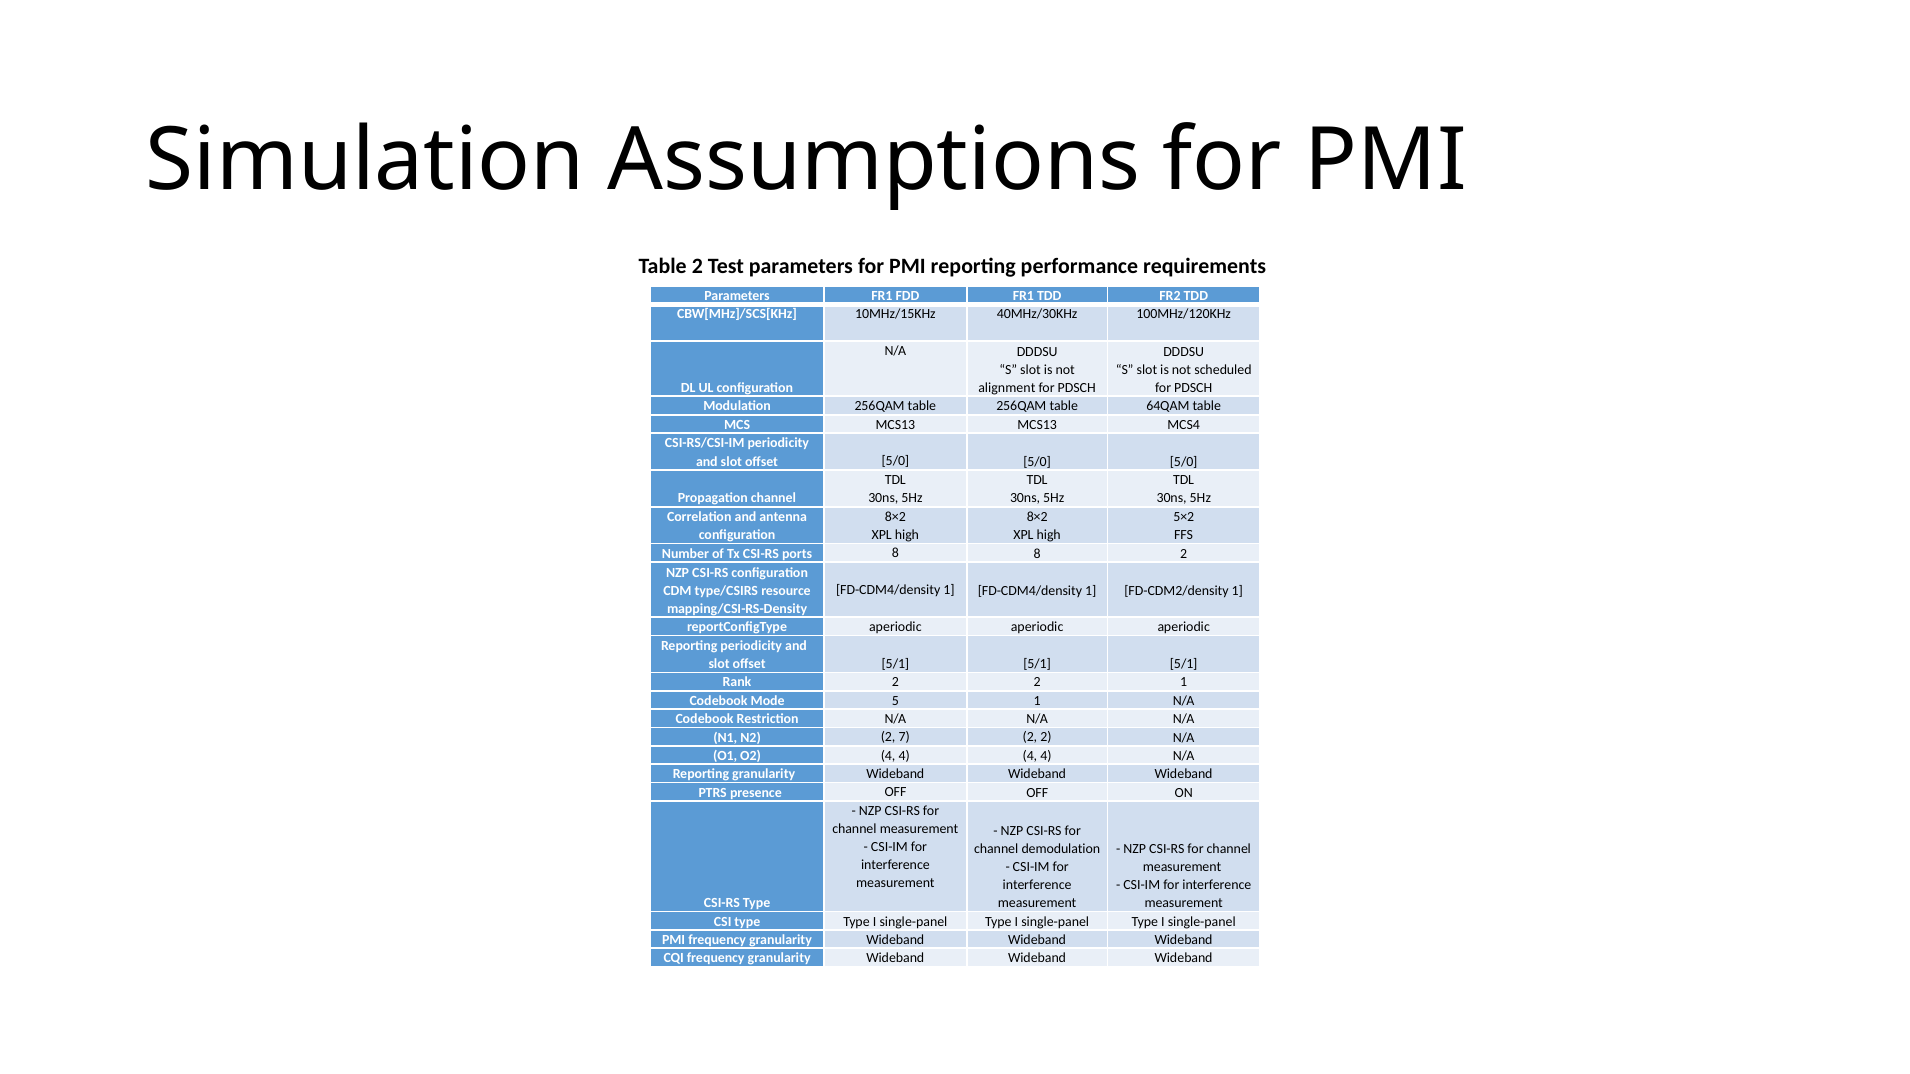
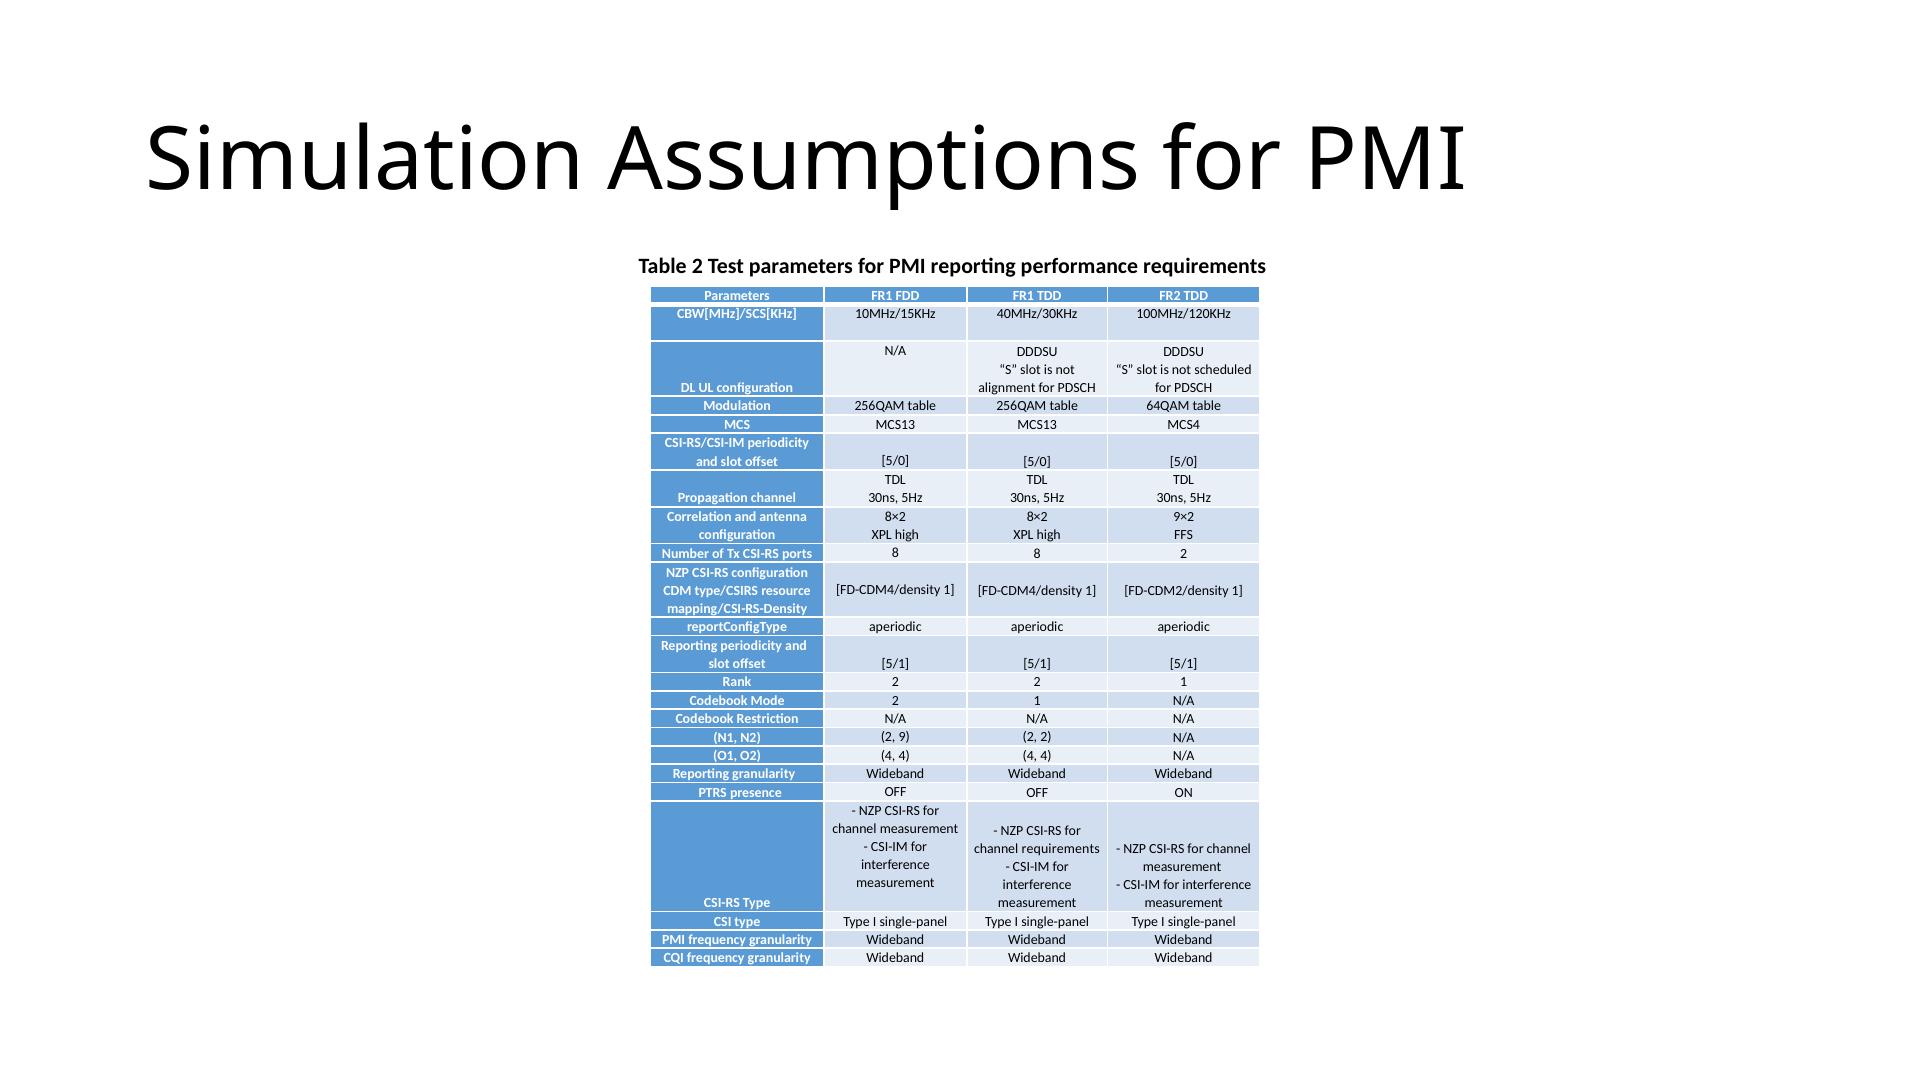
5×2: 5×2 -> 9×2 (1184, 517)
Mode 5: 5 -> 2 (895, 701)
7: 7 -> 9 (904, 737)
channel demodulation: demodulation -> requirements (1061, 849)
